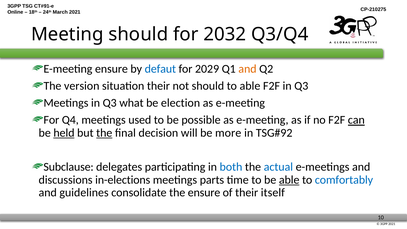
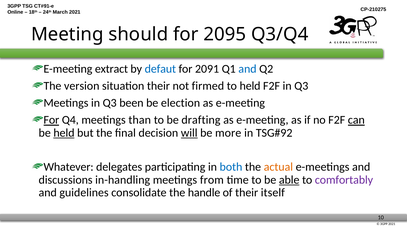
2032: 2032 -> 2095 (225, 34)
E-meeting ensure: ensure -> extract (111, 69)
2029: 2029 -> 2091 (207, 69)
and colour: orange -> blue (247, 69)
not should: should -> firmed (208, 86)
to able: able -> held (250, 86)
what: what -> been (131, 103)
For underline: none -> present (51, 120)
used: used -> than (140, 120)
possible: possible -> drafting (201, 120)
the underline: present -> none (104, 133)
will underline: none -> present (189, 133)
Subclause: Subclause -> Whatever (69, 167)
actual colour: blue -> orange (278, 167)
in-elections: in-elections -> in-handling (123, 180)
parts: parts -> from (212, 180)
comfortably colour: blue -> purple (344, 180)
the ensure: ensure -> handle (204, 193)
